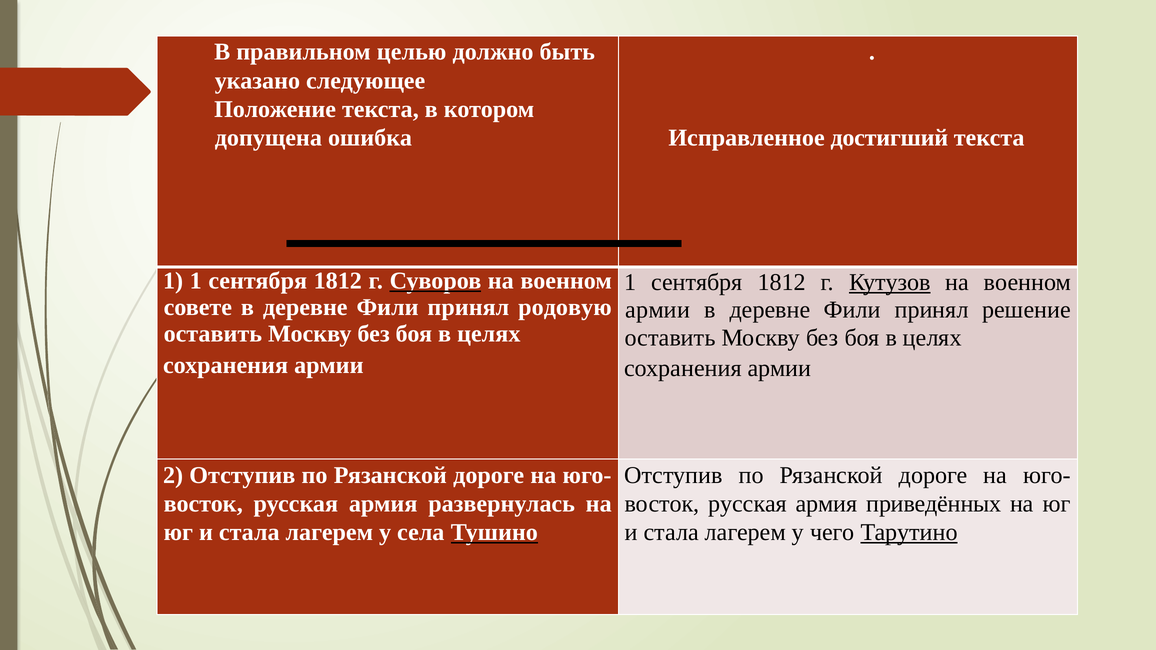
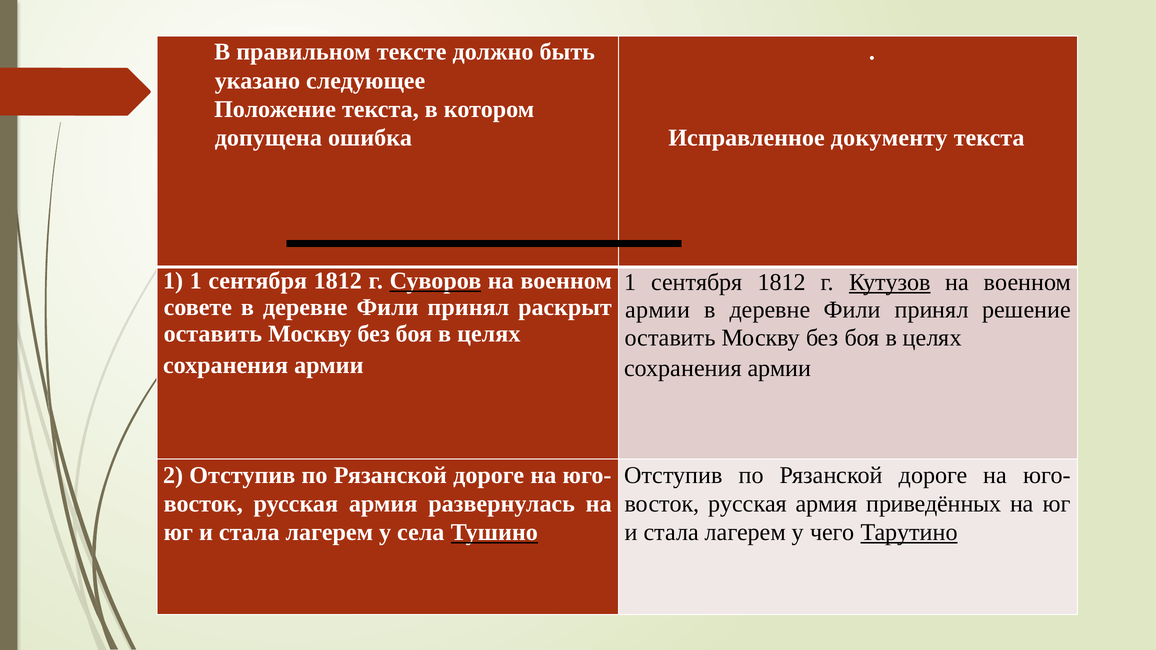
целью: целью -> тексте (412, 52)
достигший: достигший -> документу (889, 138)
родовую: родовую -> раскрыт (565, 307)
